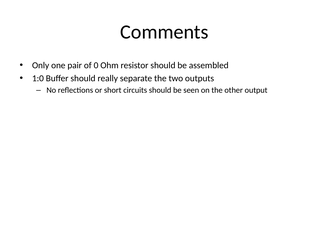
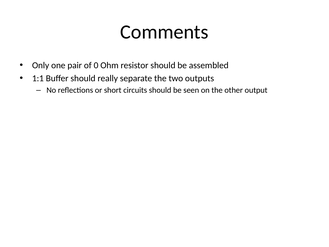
1:0: 1:0 -> 1:1 (38, 78)
